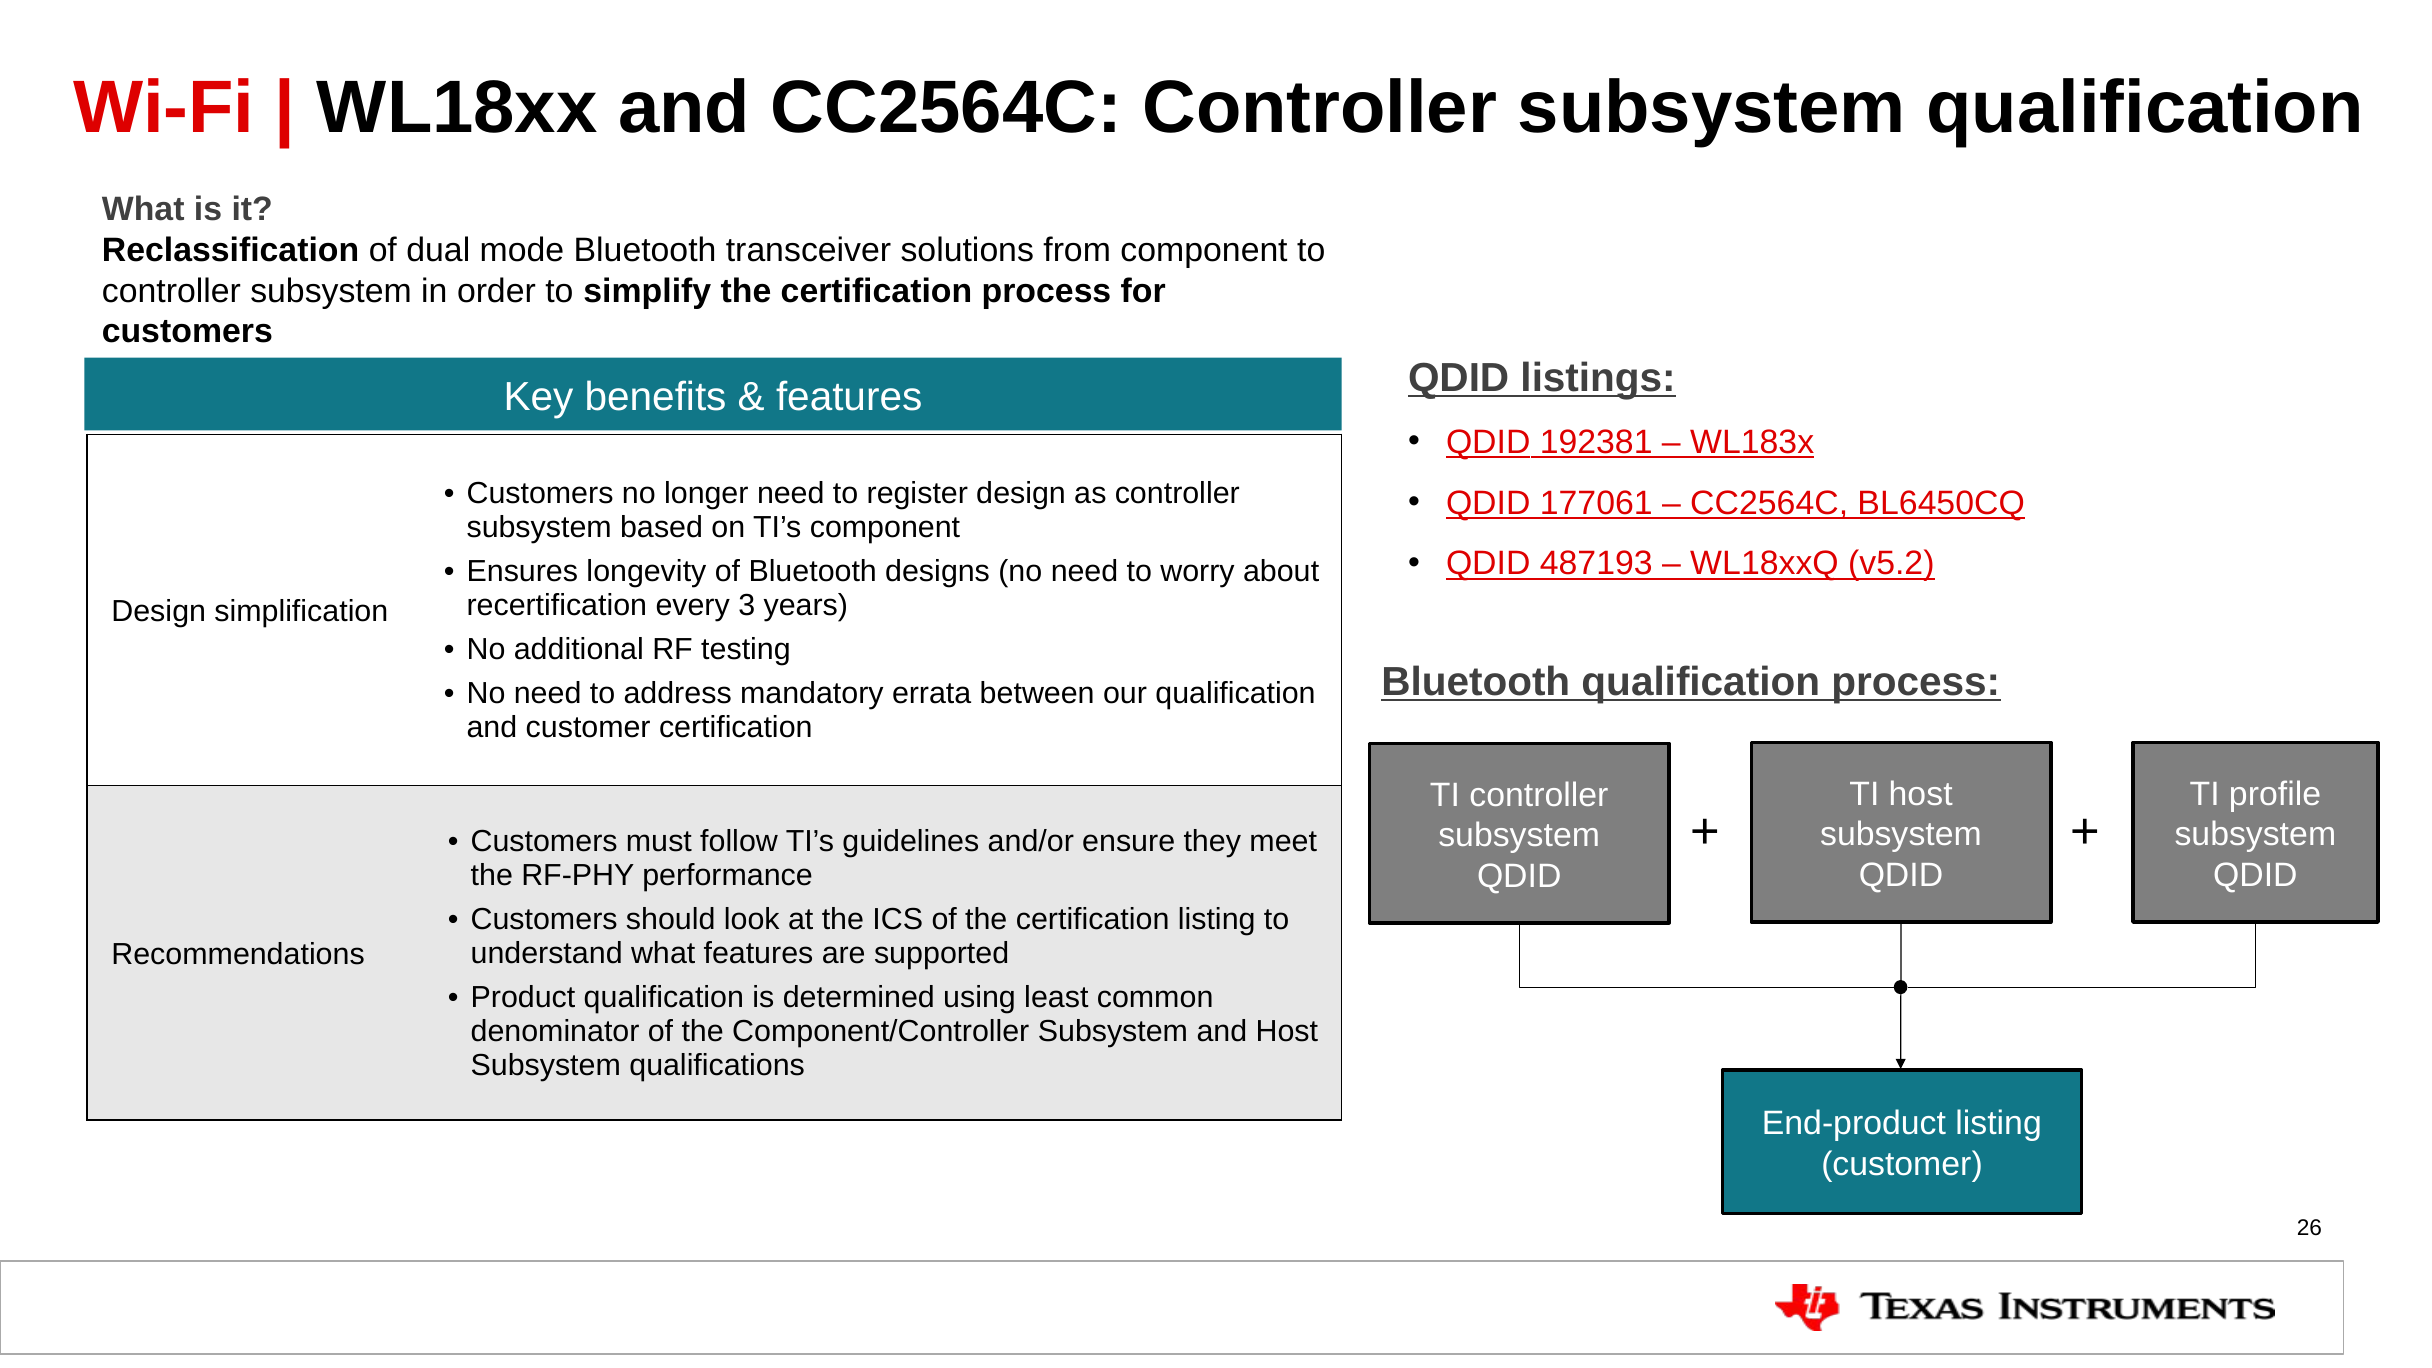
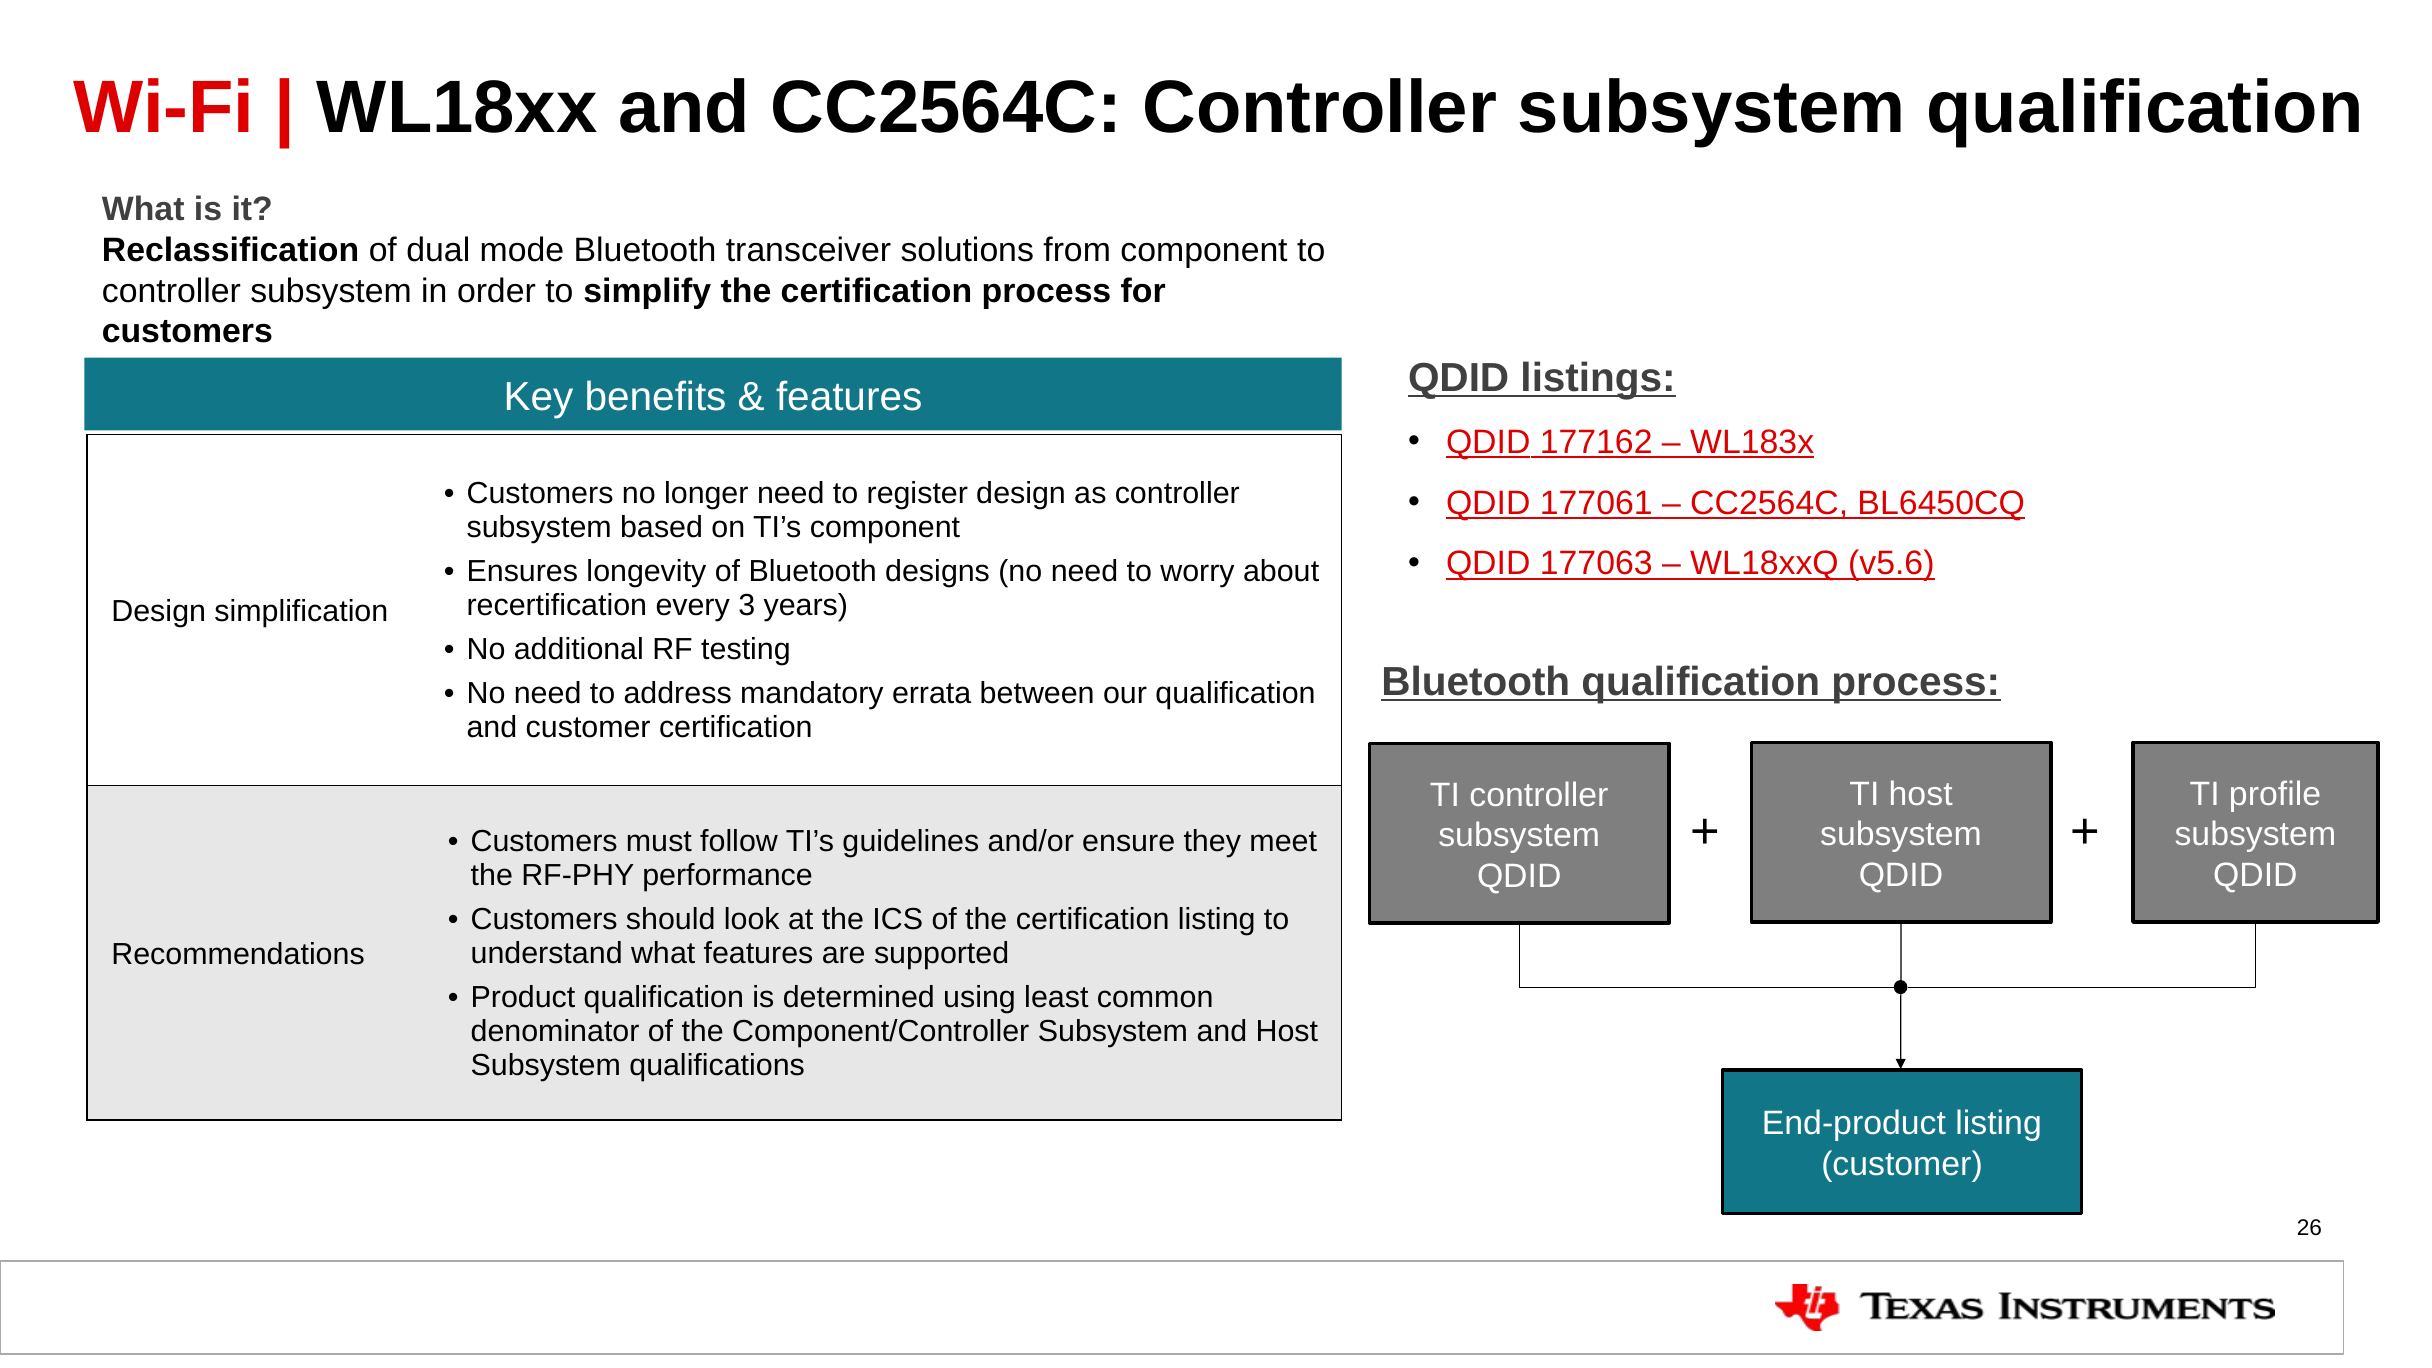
192381: 192381 -> 177162 (1596, 442)
487193: 487193 -> 177063 (1596, 564)
v5.2: v5.2 -> v5.6 (1891, 564)
